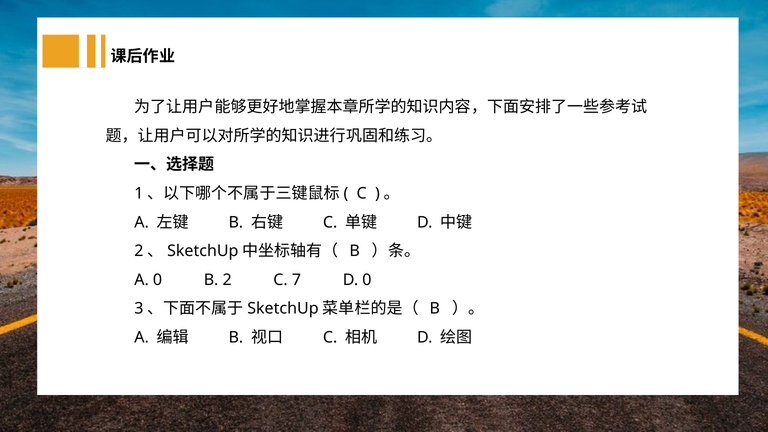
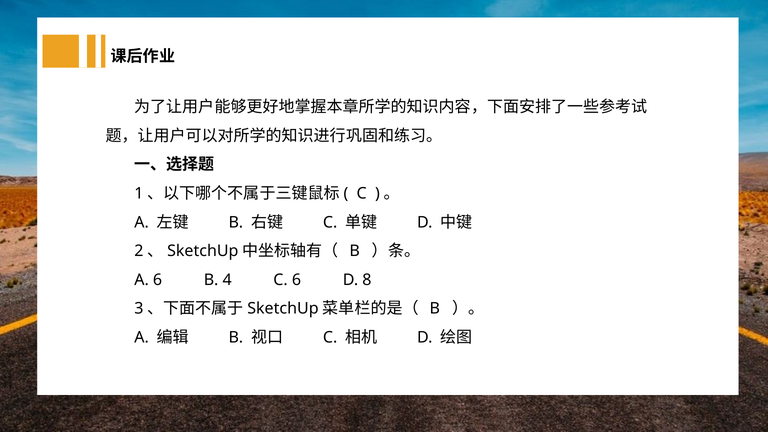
A 0: 0 -> 6 (158, 280)
B 2: 2 -> 4 (227, 280)
C 7: 7 -> 6 (297, 280)
D 0: 0 -> 8 (367, 280)
